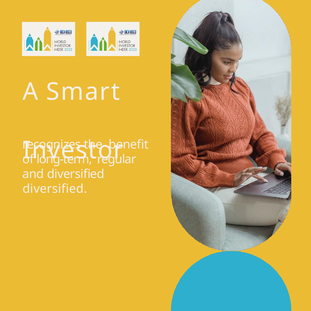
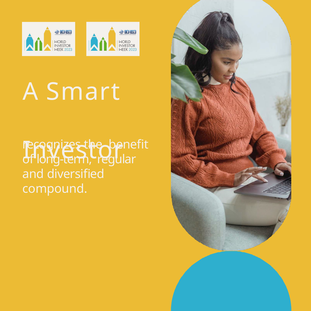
diversified: diversified -> compound (55, 189)
